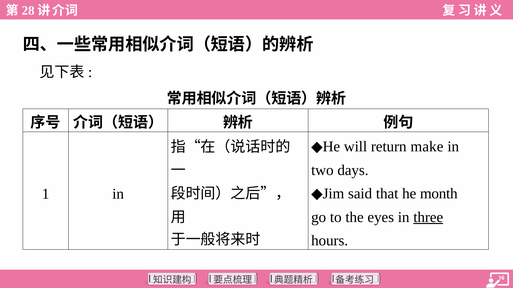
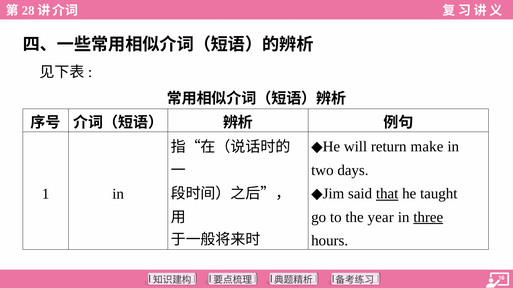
that underline: none -> present (387, 194)
month: month -> taught (439, 194)
eyes: eyes -> year (381, 218)
